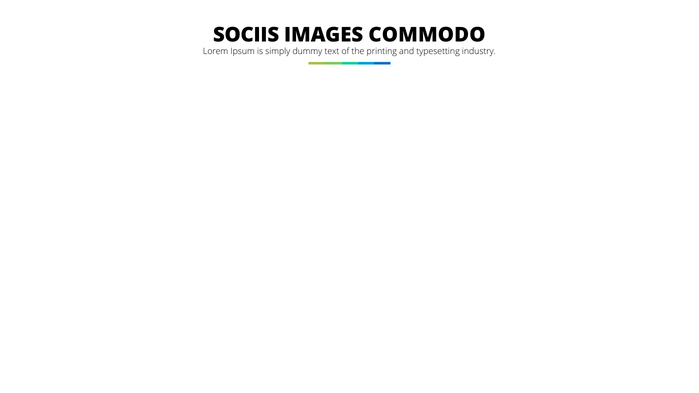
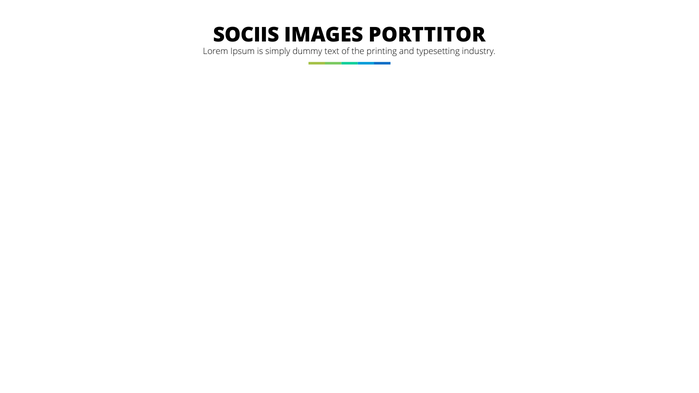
COMMODO: COMMODO -> PORTTITOR (427, 35)
